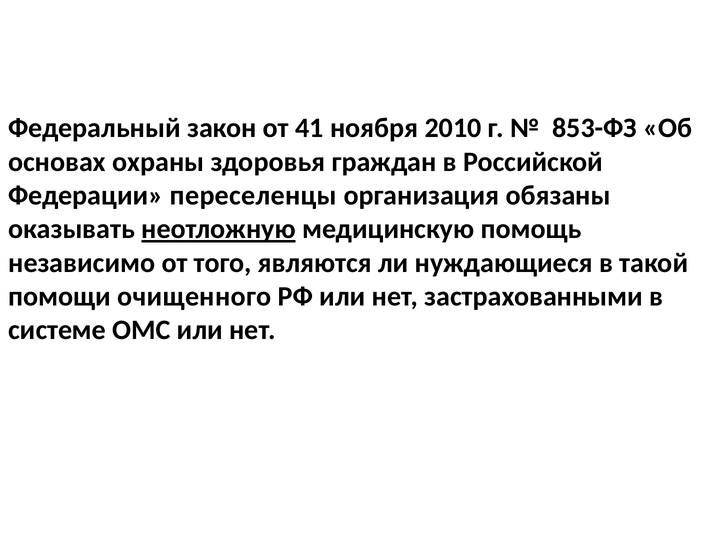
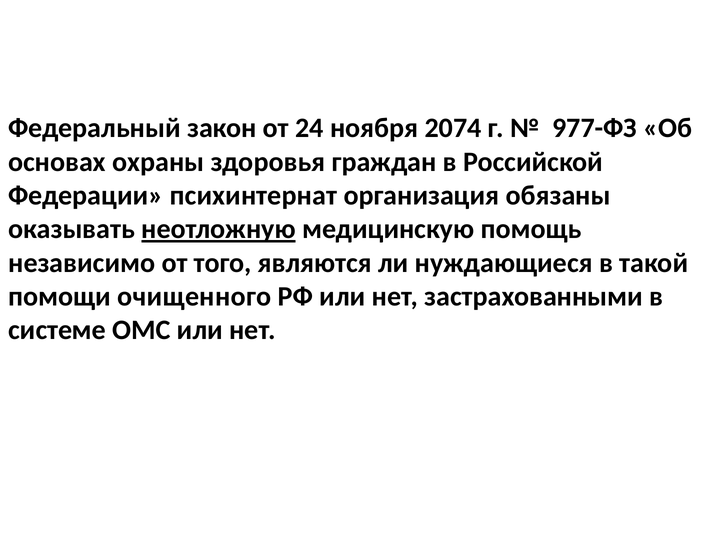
41: 41 -> 24 (309, 128)
2010: 2010 -> 2074 (453, 128)
853-ФЗ: 853-ФЗ -> 977-ФЗ (595, 128)
переселенцы: переселенцы -> психинтернат (253, 196)
